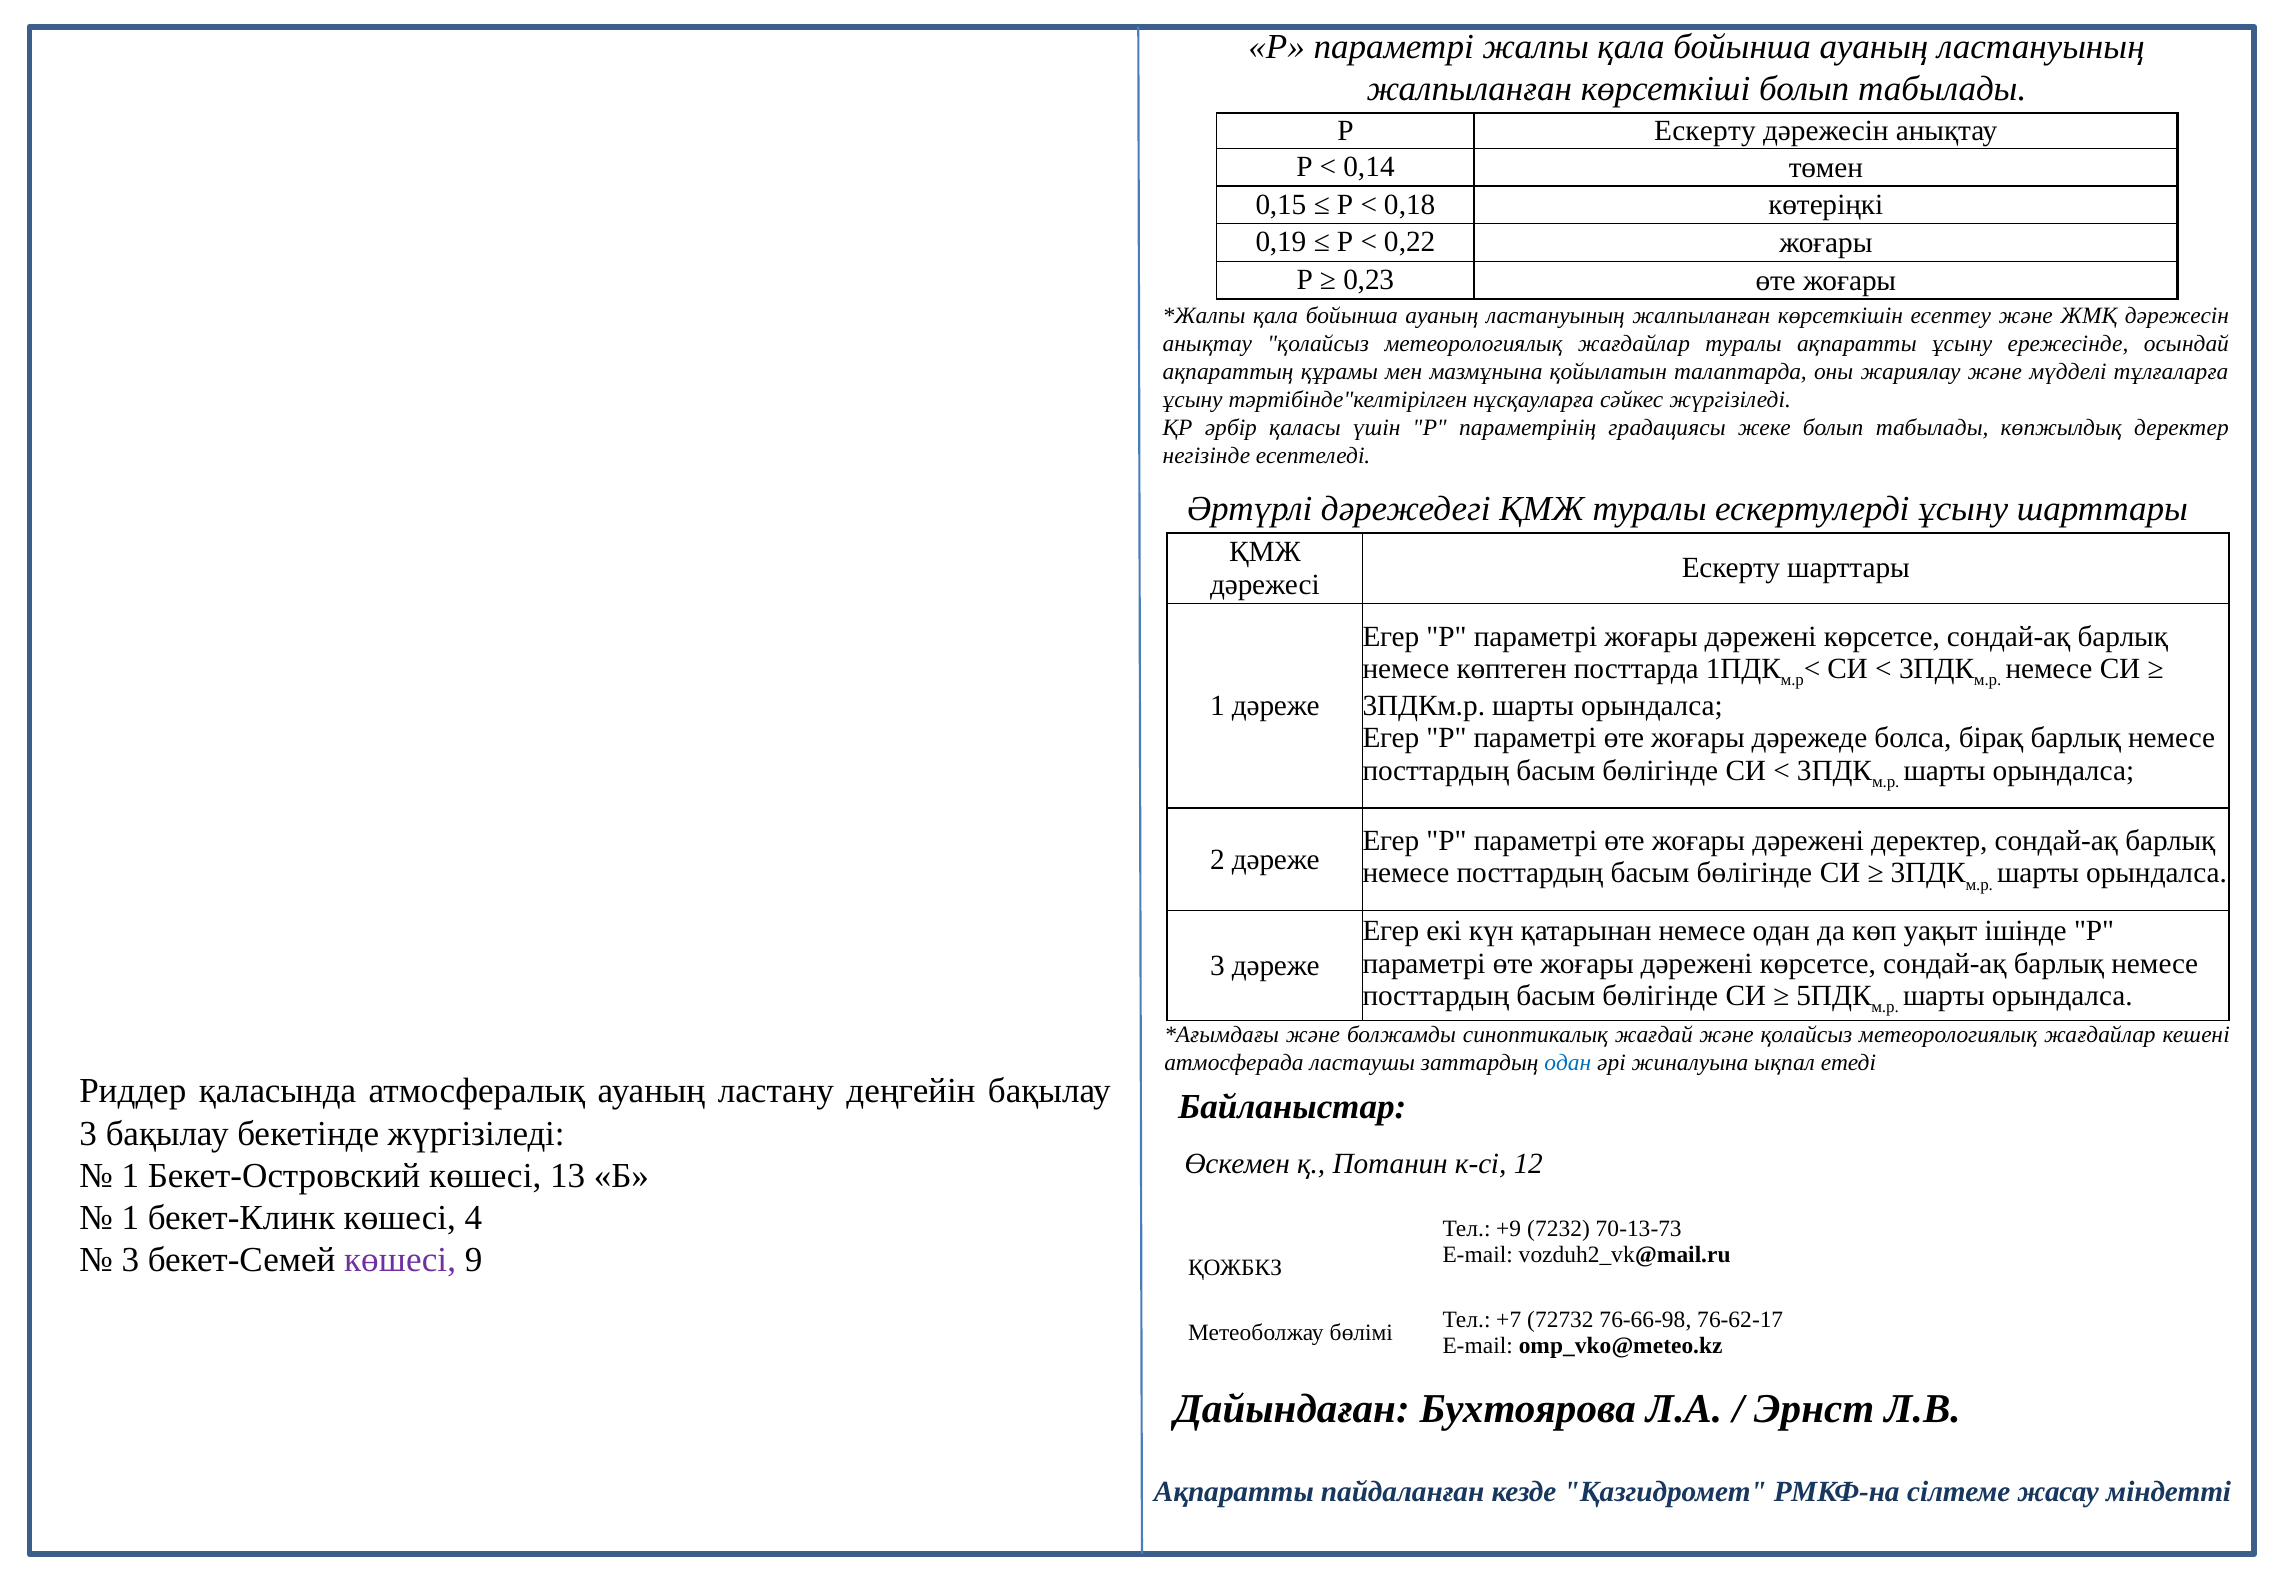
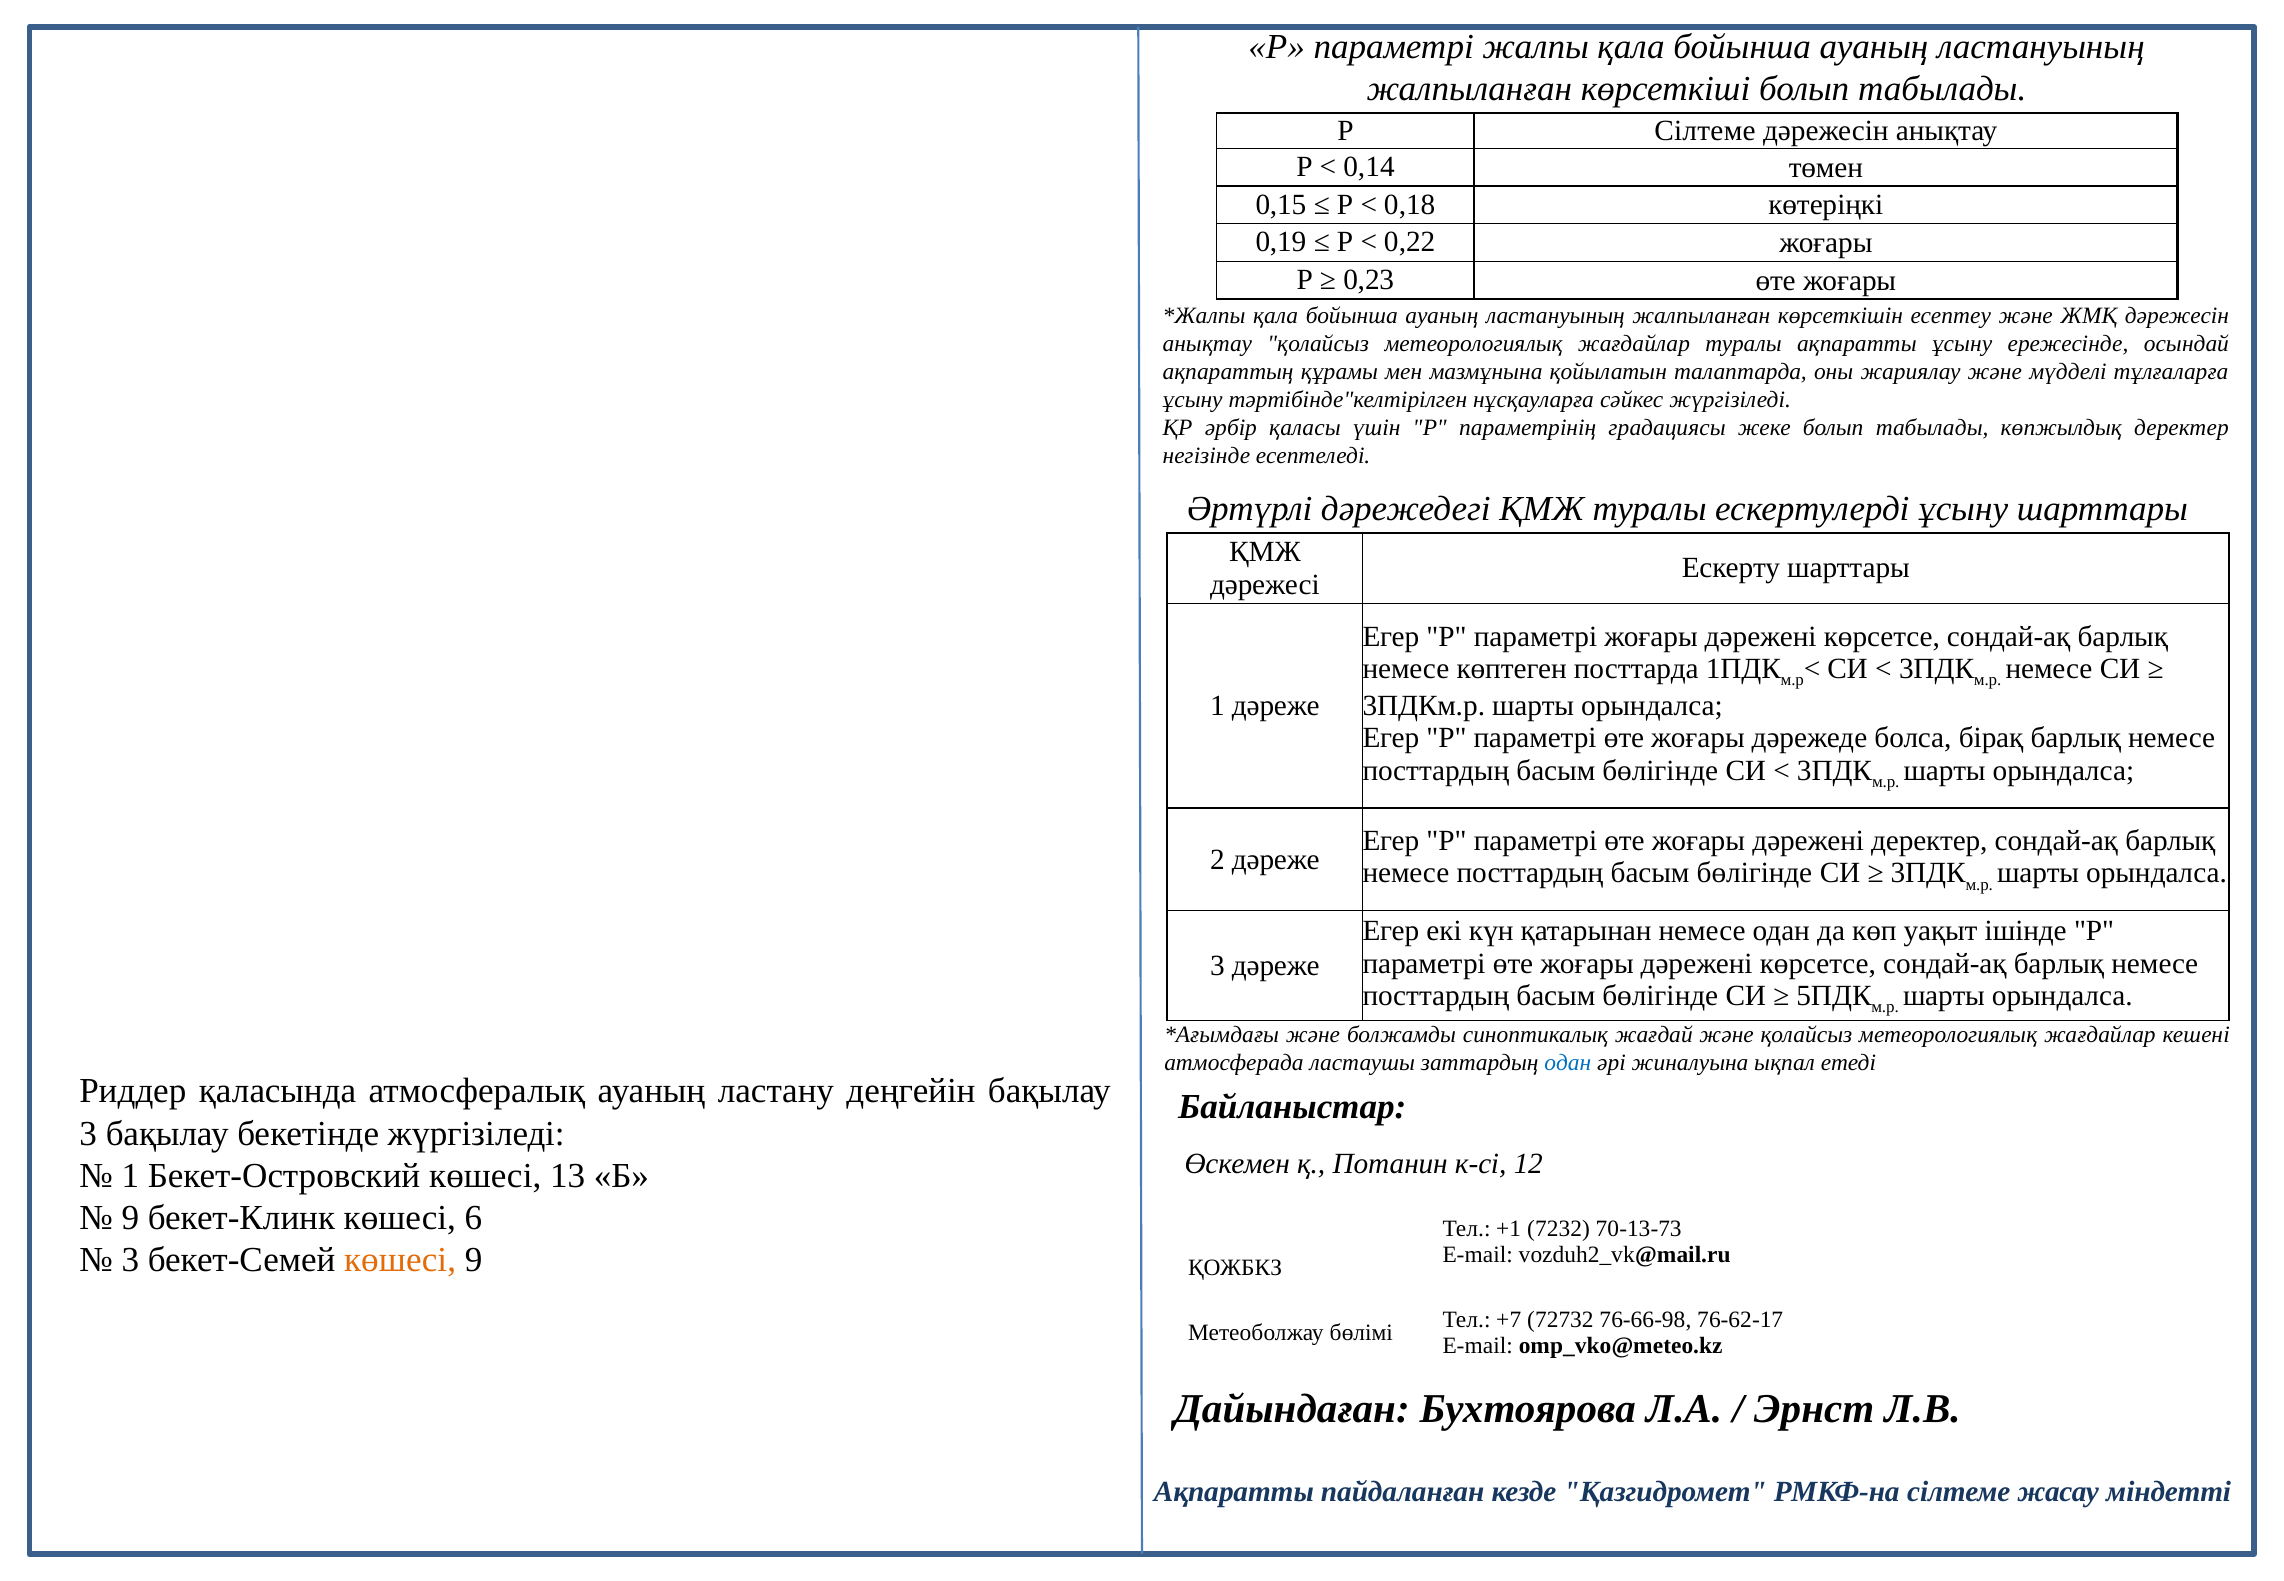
Р Ескерту: Ескерту -> Сілтеме (1705, 131)
1: 1 -> 9 (130, 1218)
4: 4 -> 6 (473, 1218)
+9: +9 -> +1 (1509, 1229)
көшесі colour: purple -> orange (400, 1260)
